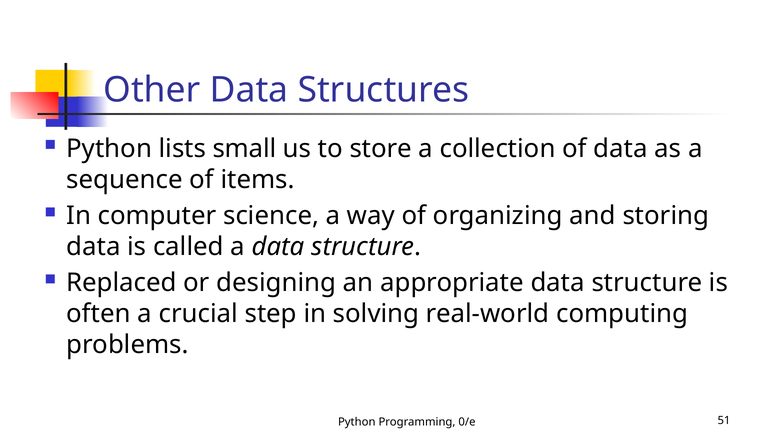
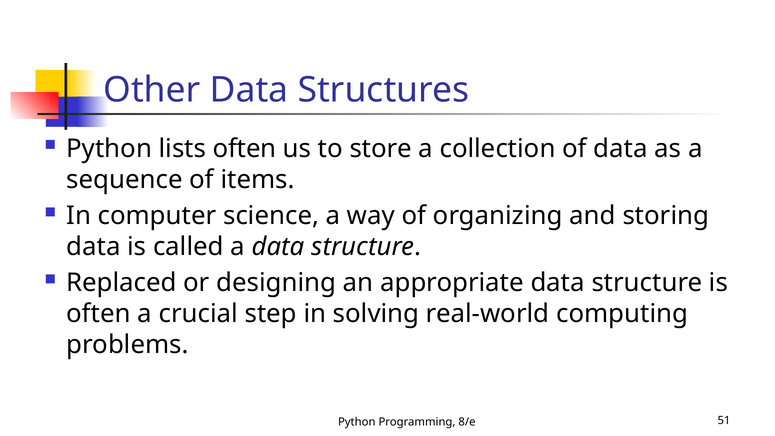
lists small: small -> often (245, 148)
0/e: 0/e -> 8/e (467, 422)
